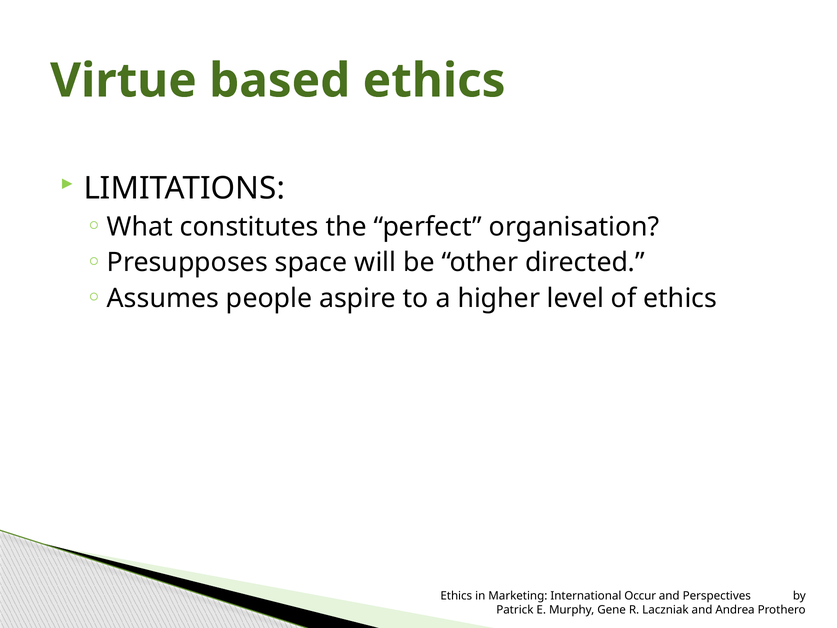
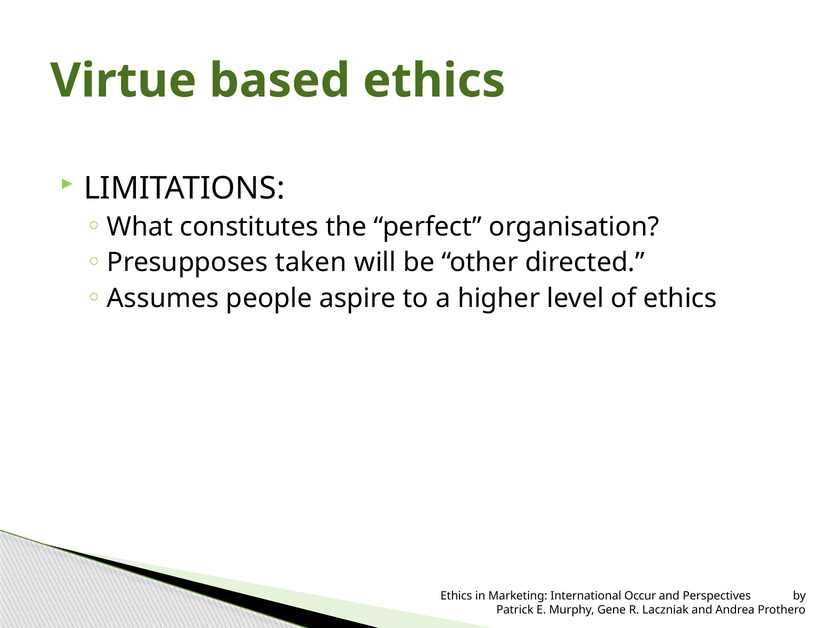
space: space -> taken (311, 263)
